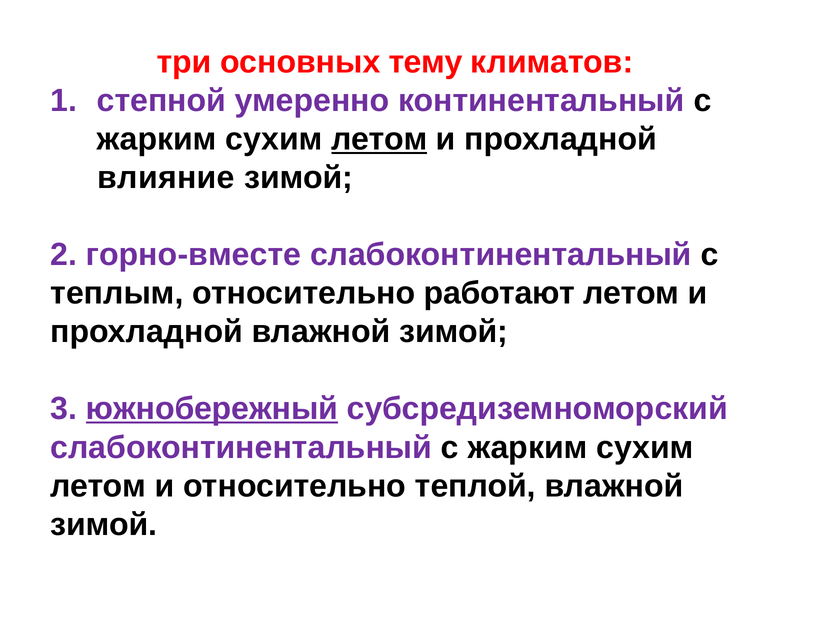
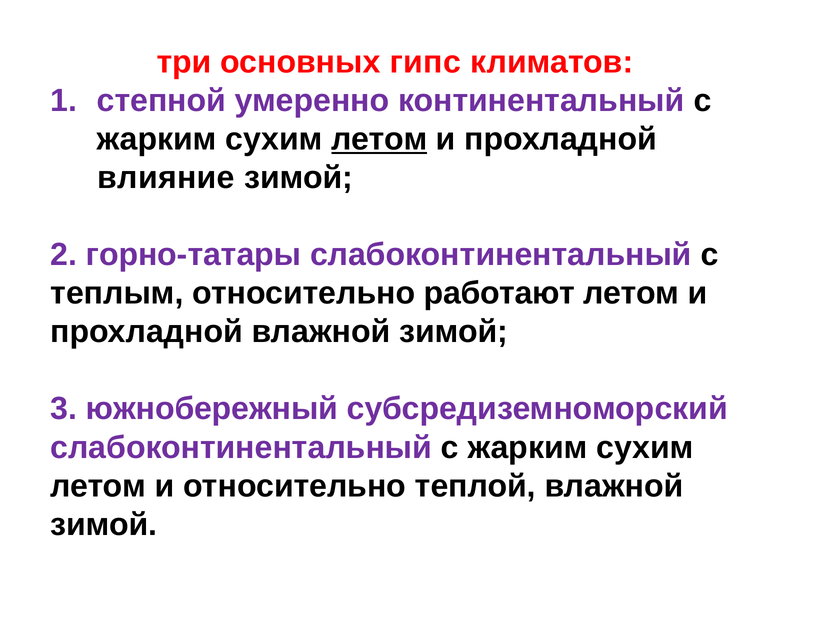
тему: тему -> гипс (425, 62)
горно-вместе: горно-вместе -> горно-татары (194, 255)
южнобережный underline: present -> none (212, 409)
